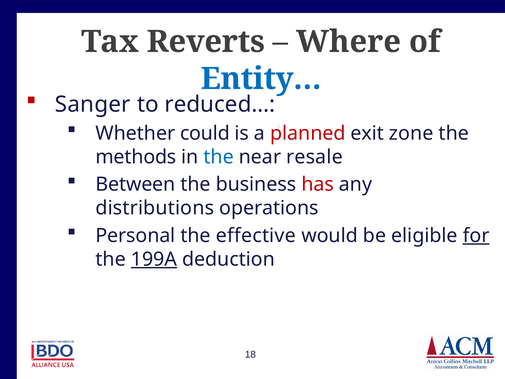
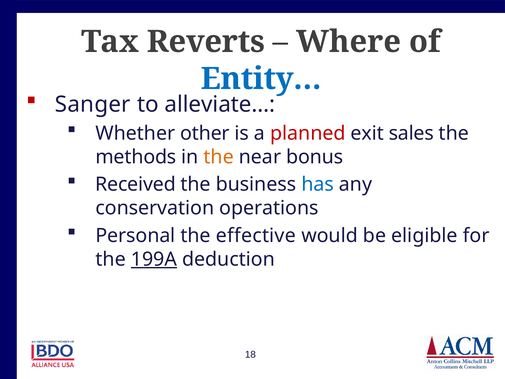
reduced…: reduced… -> alleviate… (220, 104)
could: could -> other (205, 133)
zone: zone -> sales (411, 133)
the colour: blue -> orange (219, 157)
resale: resale -> bonus (315, 157)
Between: Between -> Received (136, 184)
has colour: red -> blue (318, 184)
distributions: distributions -> conservation (155, 208)
for underline: present -> none (476, 235)
